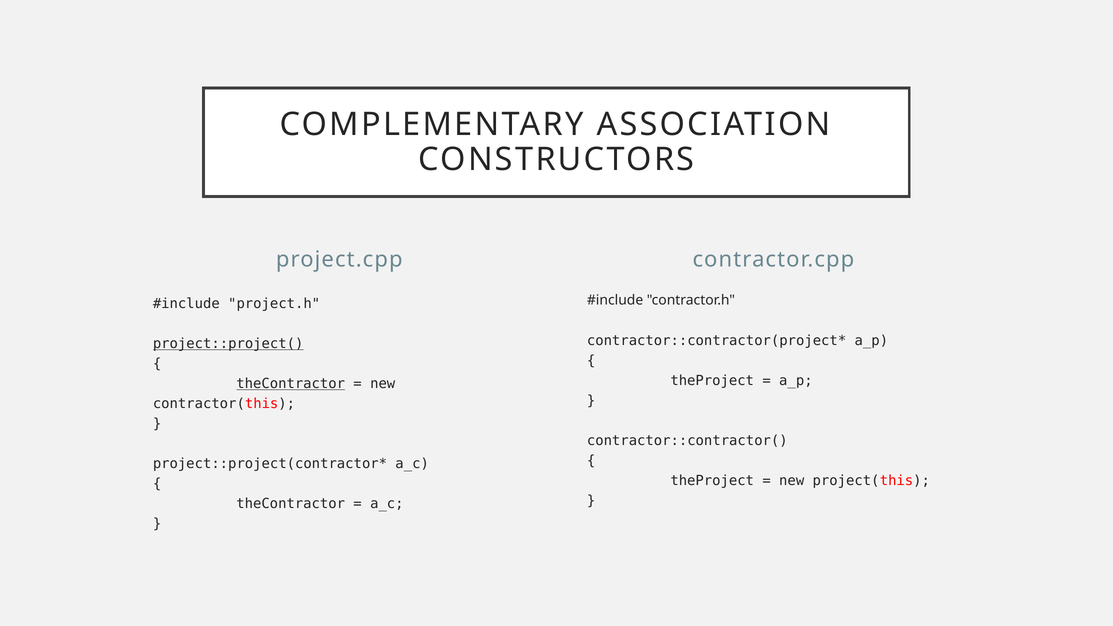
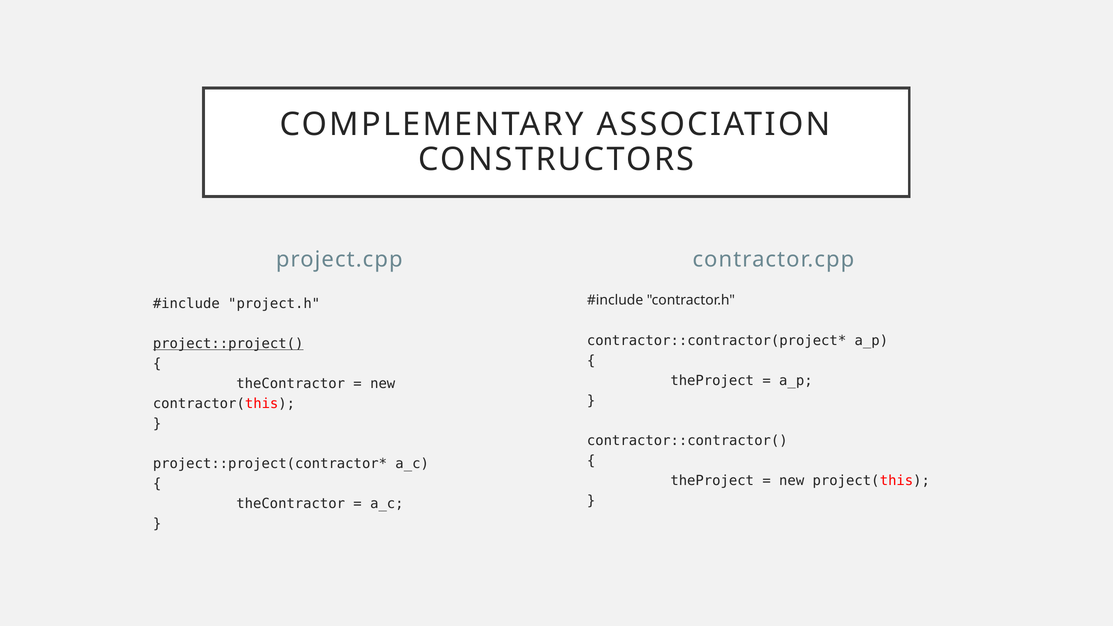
theContractor underline: present -> none (291, 384)
